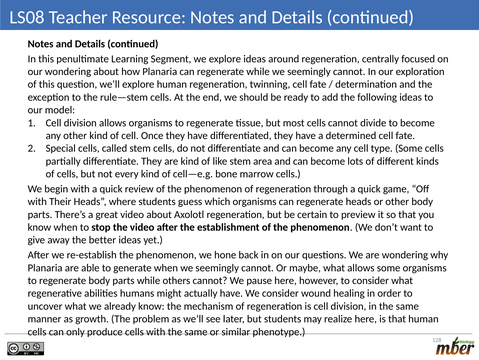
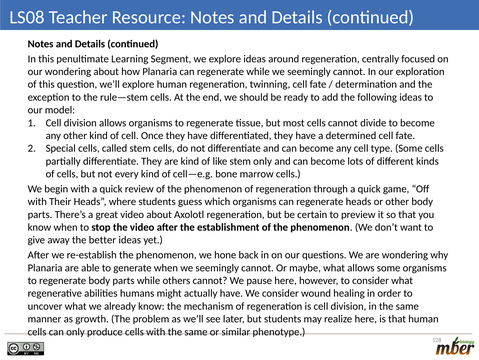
stem area: area -> only (263, 161)
